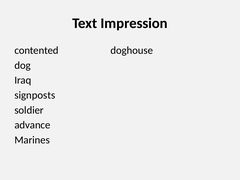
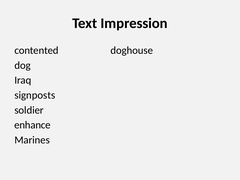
advance: advance -> enhance (32, 125)
